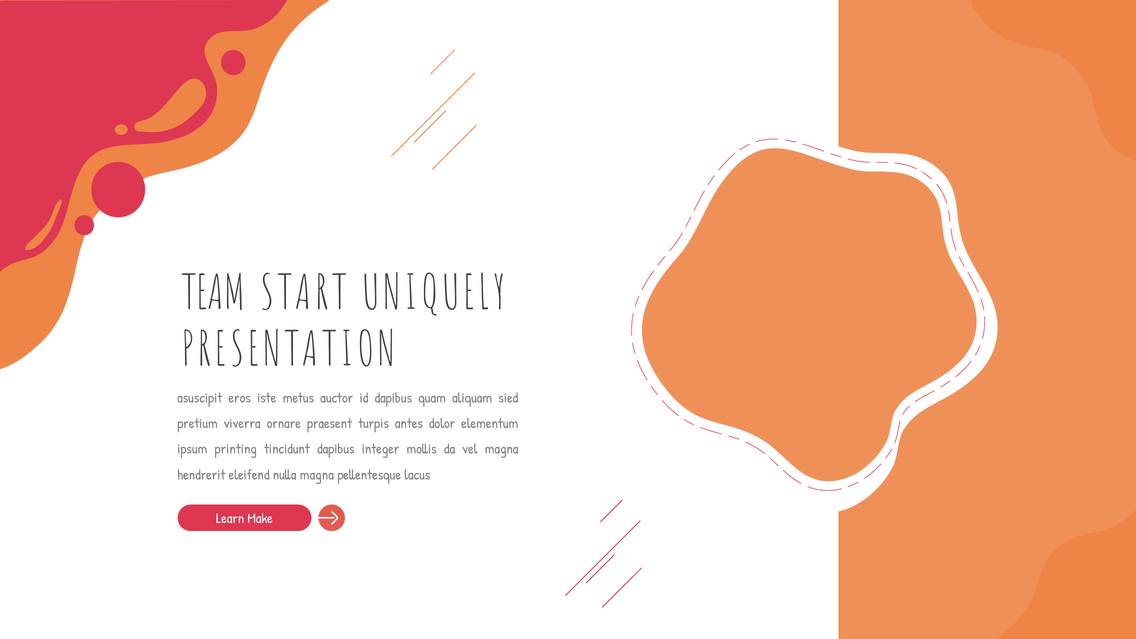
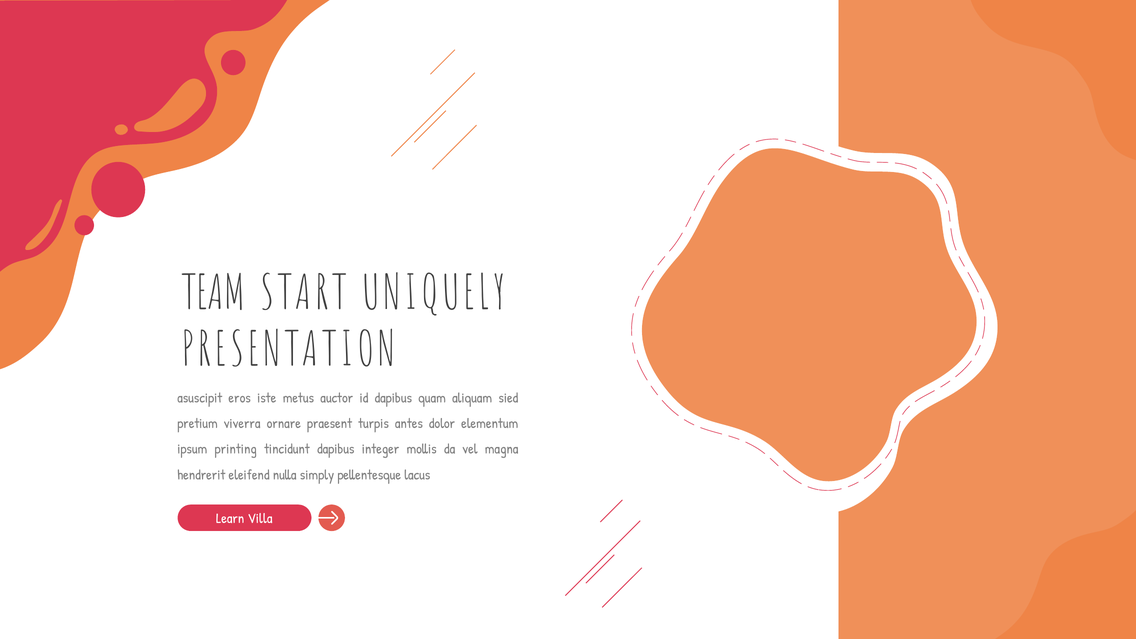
nulla magna: magna -> simply (317, 475)
Make: Make -> Villa (260, 519)
